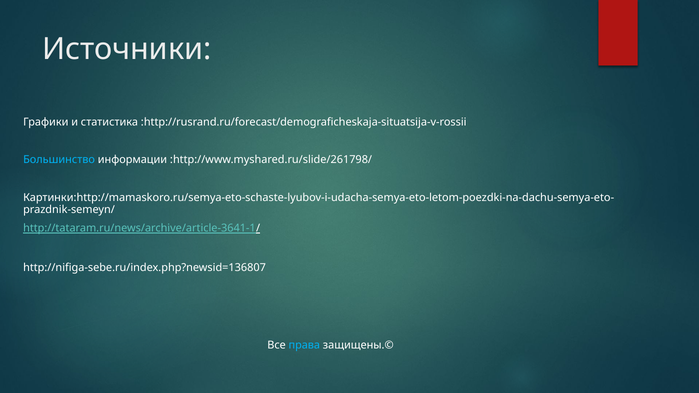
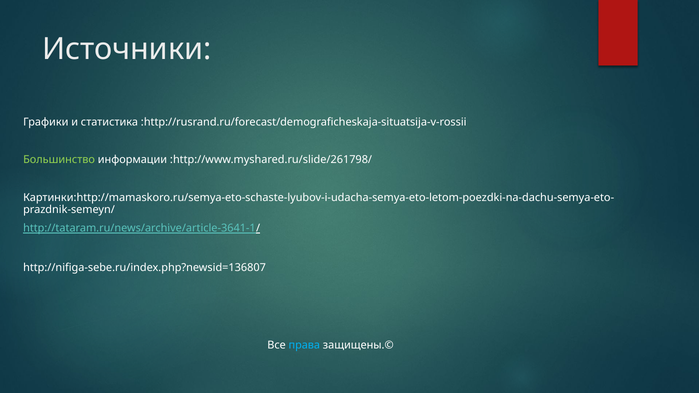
Большинство colour: light blue -> light green (59, 160)
